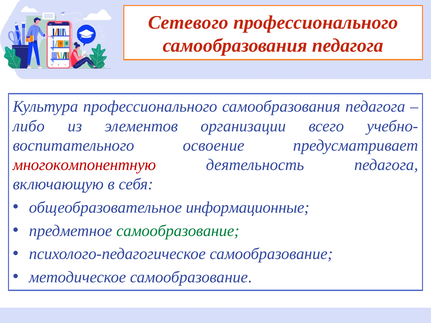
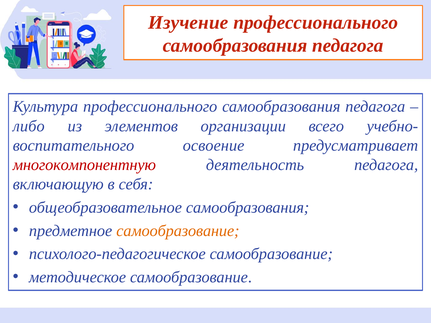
Сетевого: Сетевого -> Изучение (188, 22)
общеобразовательное информационные: информационные -> самообразования (248, 208)
самообразование colour: green -> orange (178, 231)
